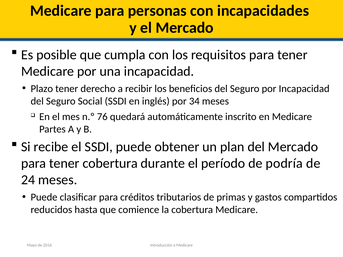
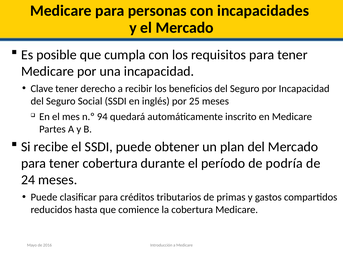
Plazo: Plazo -> Clave (42, 89)
34: 34 -> 25 (194, 101)
76: 76 -> 94 (102, 117)
